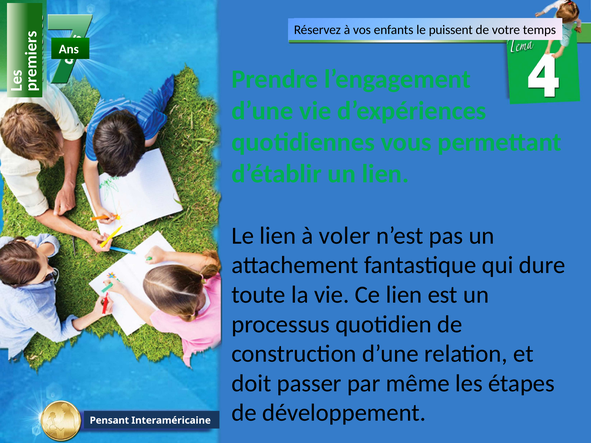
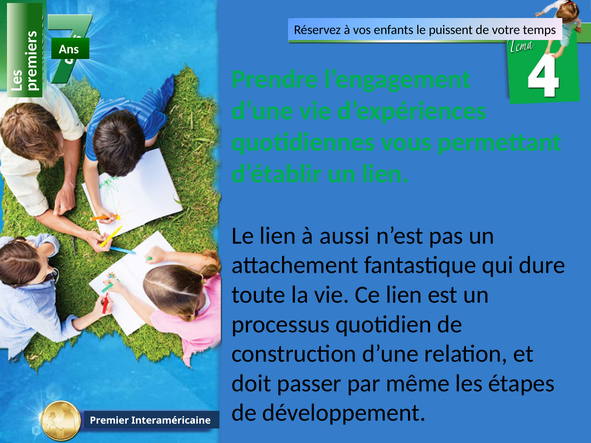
voler: voler -> aussi (345, 236)
Pensant: Pensant -> Premier (109, 421)
